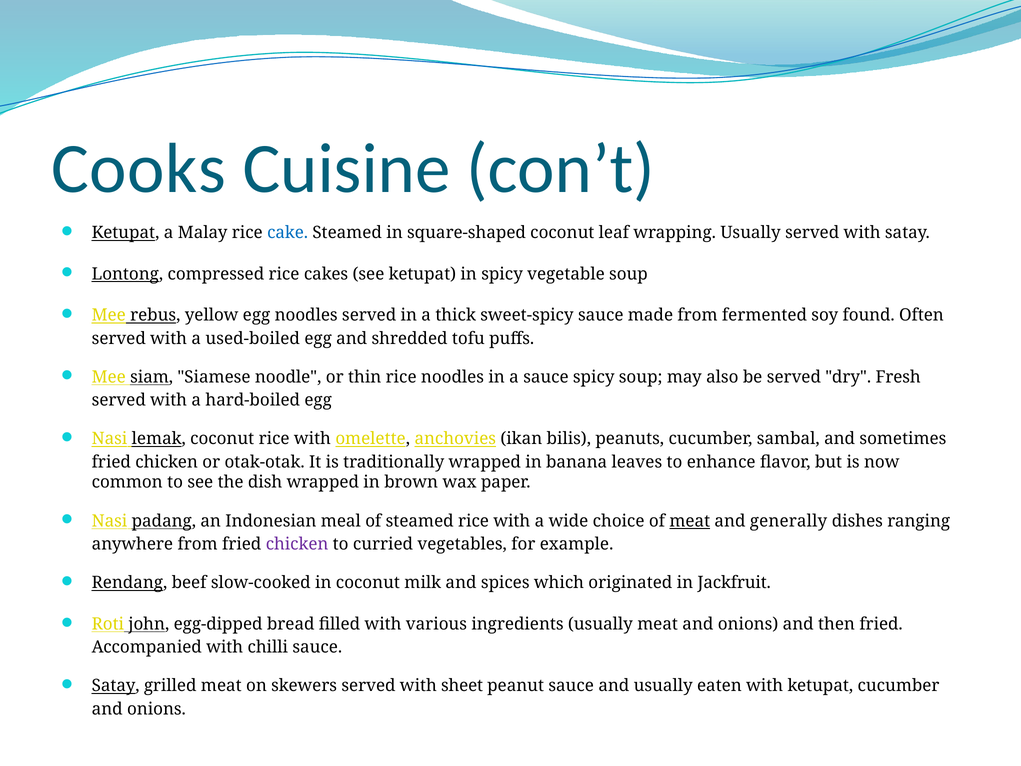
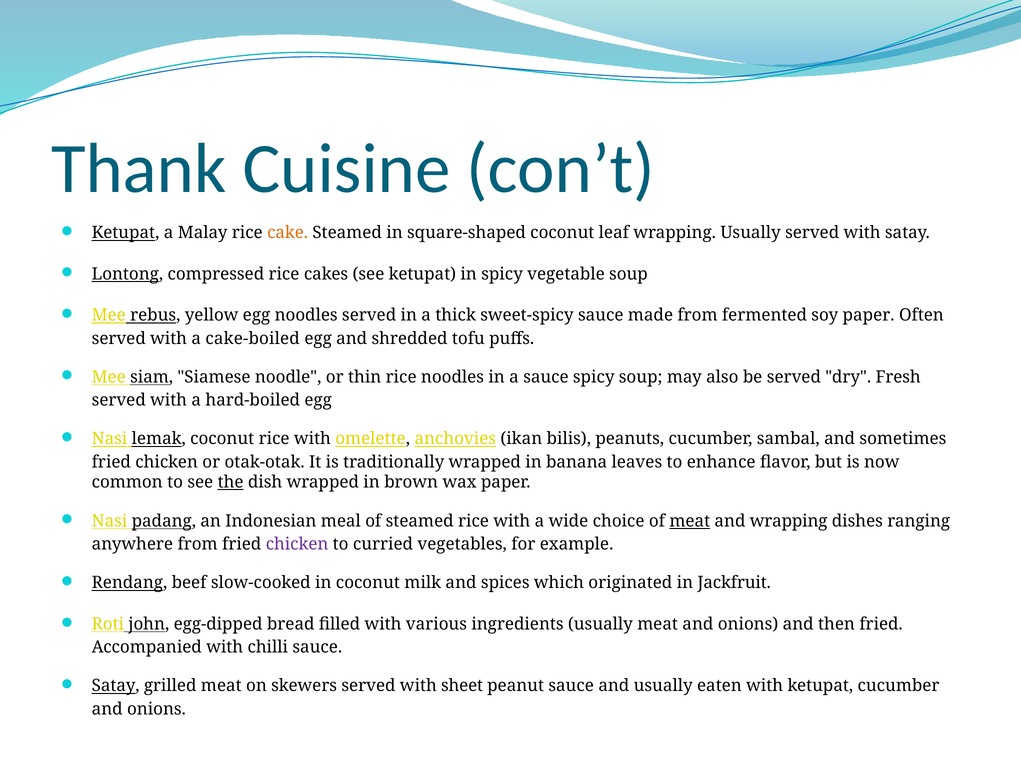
Cooks: Cooks -> Thank (139, 169)
cake colour: blue -> orange (288, 233)
soy found: found -> paper (869, 315)
used-boiled: used-boiled -> cake-boiled (253, 338)
the underline: none -> present (231, 482)
and generally: generally -> wrapping (789, 521)
